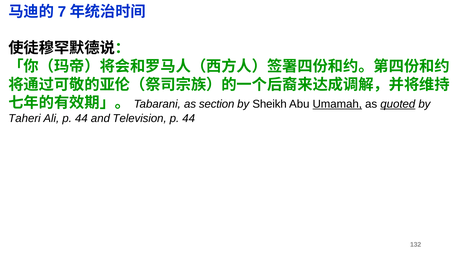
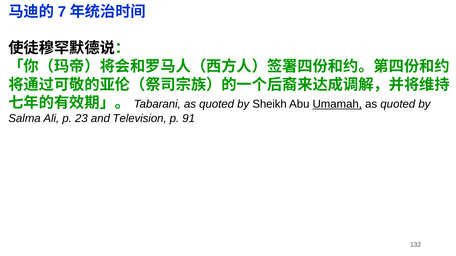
section: section -> quoted (217, 104)
quoted underline: present -> none (398, 104)
Taheri: Taheri -> Salma (25, 119)
Ali p 44: 44 -> 23 (81, 119)
44: 44 -> 91 (189, 119)
